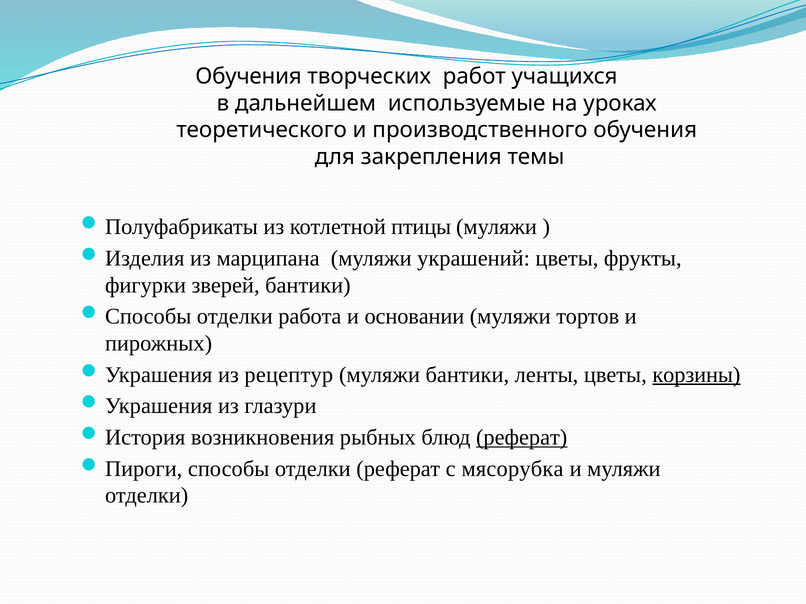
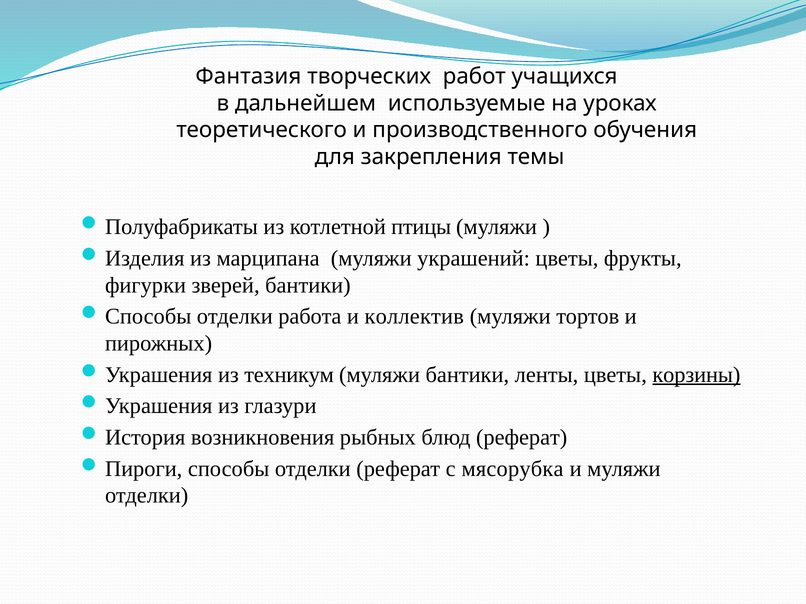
Обучения: Обучения -> Фантазия (248, 76)
основании: основании -> коллектив (414, 317)
рецептур: рецептур -> техникум (289, 375)
реферат underline: present -> none (522, 438)
